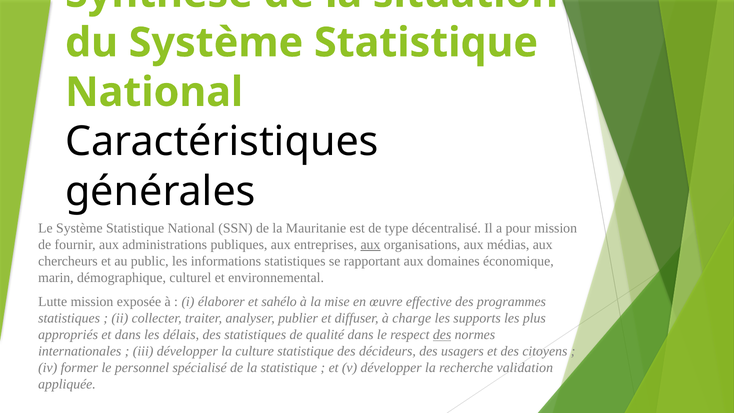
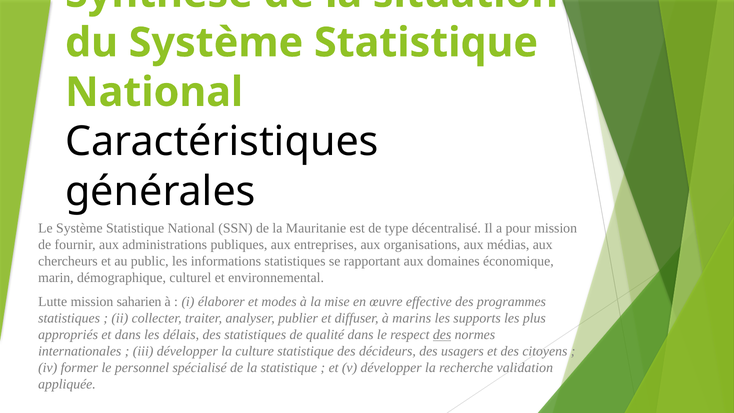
aux underline: present -> none (370, 245)
exposée: exposée -> saharien (139, 302)
sahélo: sahélo -> modes (279, 302)
charge: charge -> marins (412, 318)
